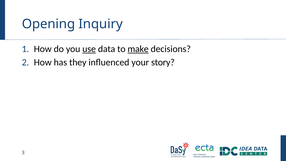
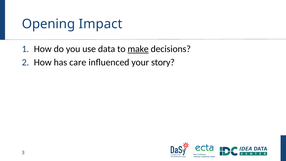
Inquiry: Inquiry -> Impact (101, 24)
use underline: present -> none (89, 49)
they: they -> care (78, 62)
